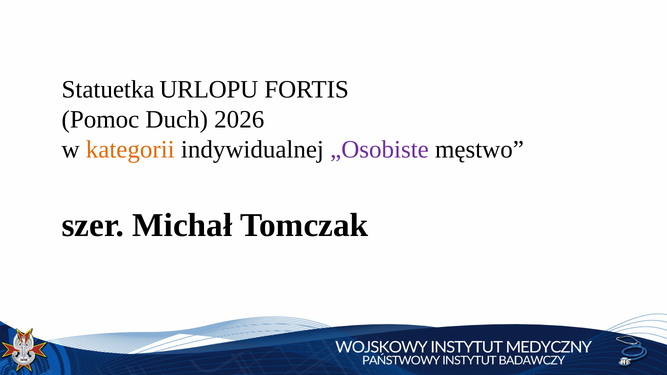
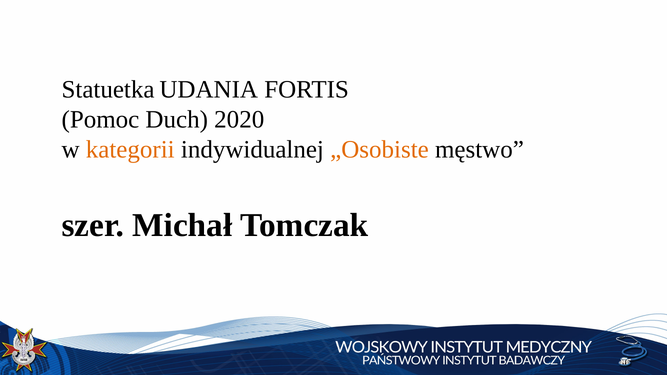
URLOPU: URLOPU -> UDANIA (209, 90)
2026: 2026 -> 2020 (239, 120)
„Osobiste colour: purple -> orange (379, 150)
